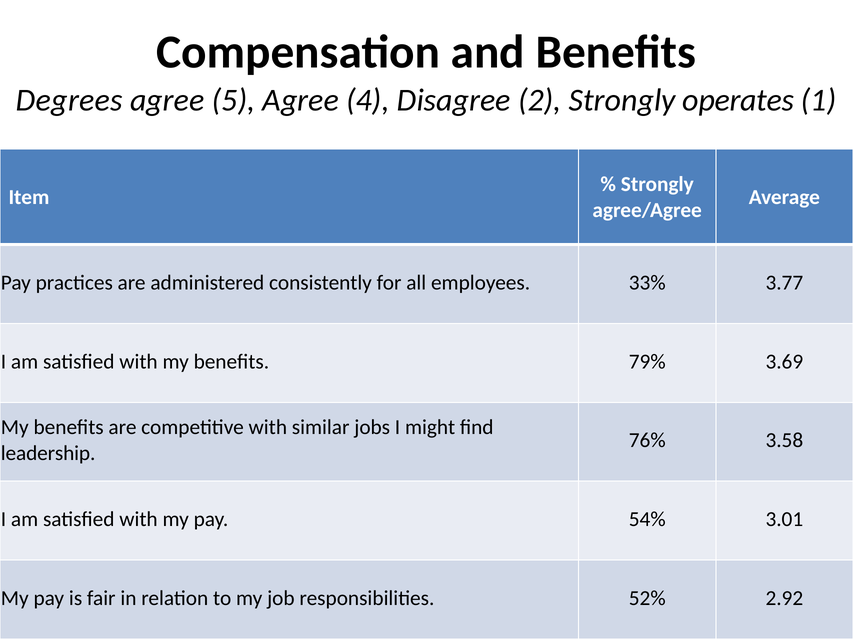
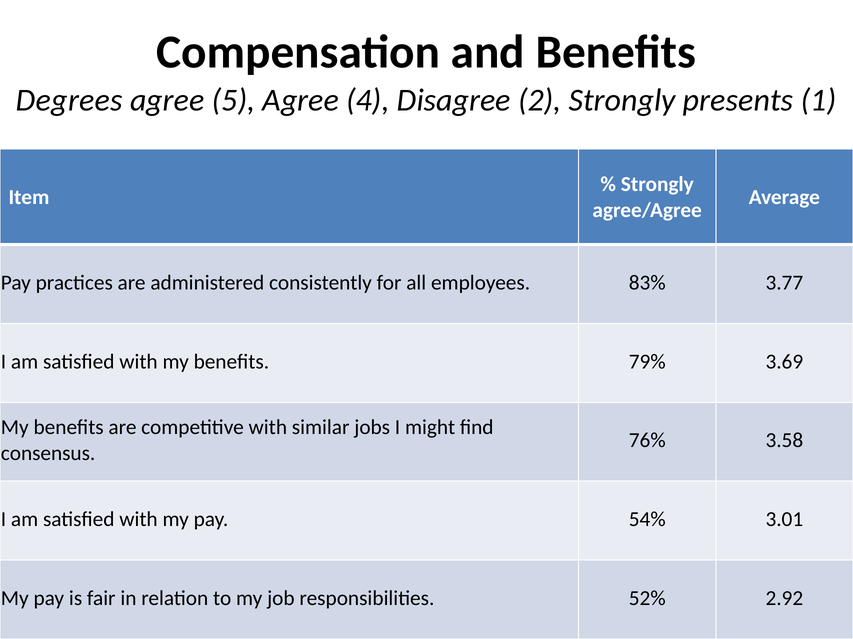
operates: operates -> presents (738, 100)
33%: 33% -> 83% (647, 283)
leadership: leadership -> consensus (48, 454)
